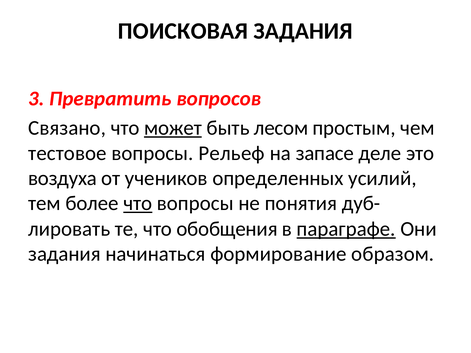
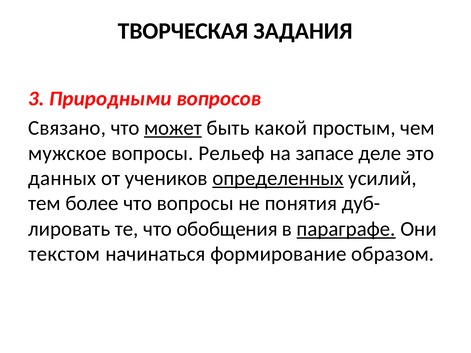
ПОИСКОВАЯ: ПОИСКОВАЯ -> ТВОРЧЕСКАЯ (183, 31)
Превратить: Превратить -> Природными (110, 99)
лесом: лесом -> какой (281, 128)
тестовое: тестовое -> мужское (67, 153)
воздуха: воздуха -> данных (62, 178)
определенных underline: none -> present (278, 178)
что underline: present -> none (138, 204)
задания: задания -> текстом (64, 254)
